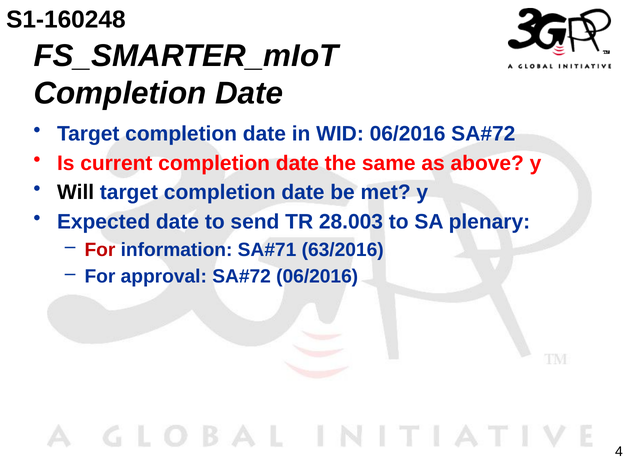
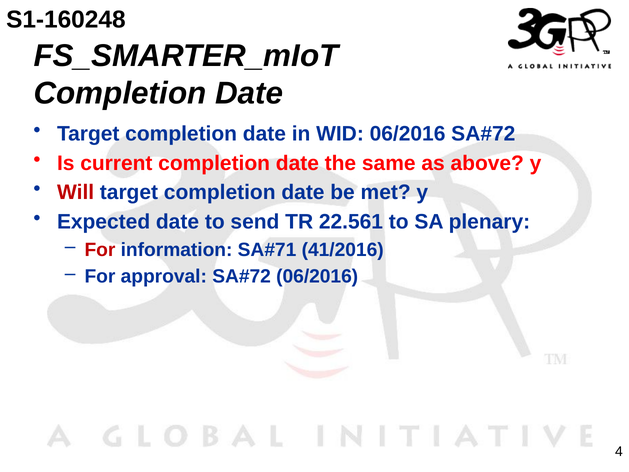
Will colour: black -> red (76, 192)
28.003: 28.003 -> 22.561 (351, 222)
63/2016: 63/2016 -> 41/2016 (343, 250)
